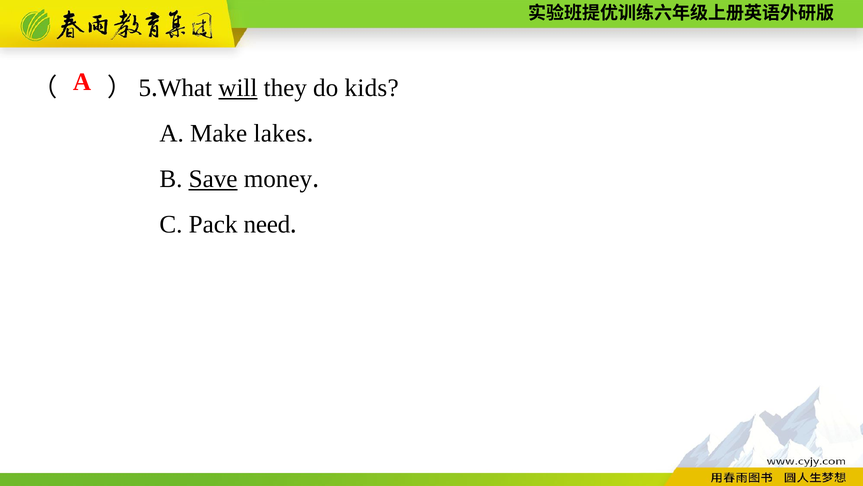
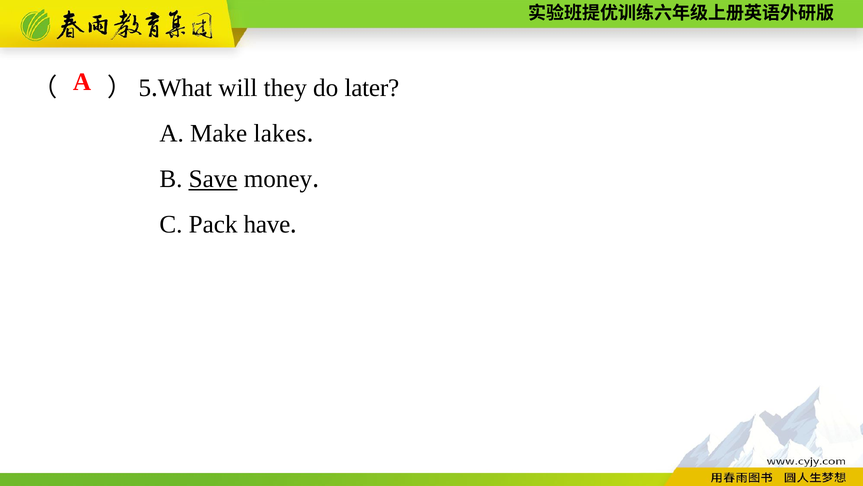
will underline: present -> none (238, 88)
kids: kids -> later (372, 88)
need: need -> have (267, 224)
